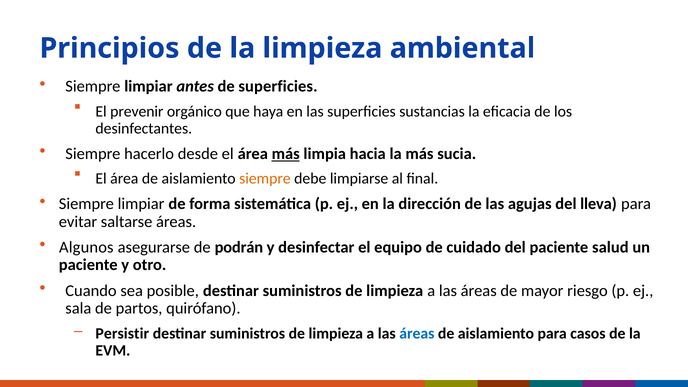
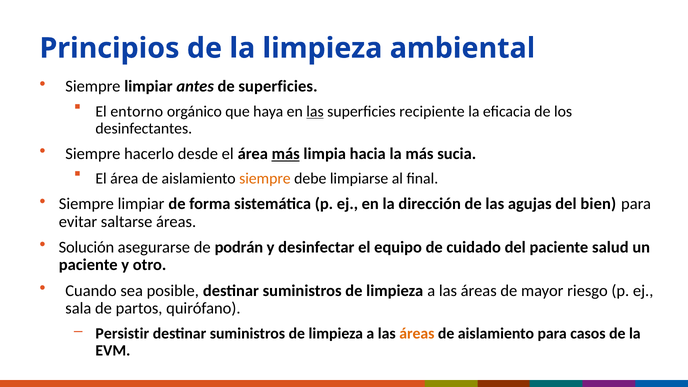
prevenir: prevenir -> entorno (137, 111)
las underline: none -> present (315, 111)
sustancias: sustancias -> recipiente (432, 111)
lleva: lleva -> bien (598, 204)
Algunos: Algunos -> Solución (86, 247)
áreas colour: blue -> orange (417, 333)
